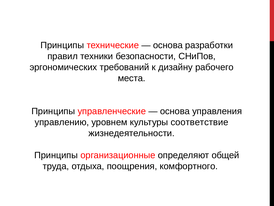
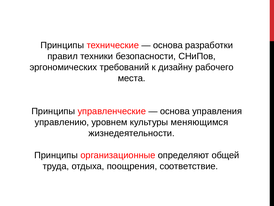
соответствие: соответствие -> меняющимся (199, 122)
комфортного: комфортного -> соответствие (189, 166)
